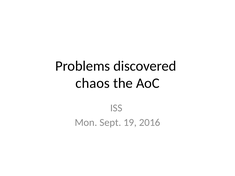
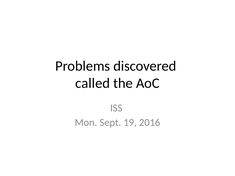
chaos: chaos -> called (93, 83)
